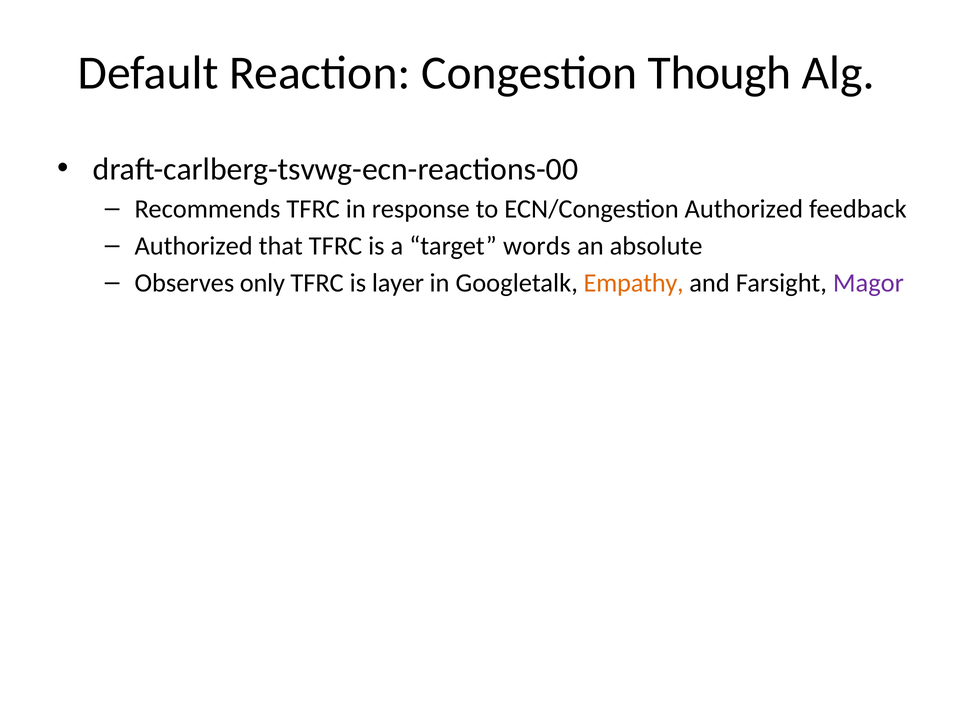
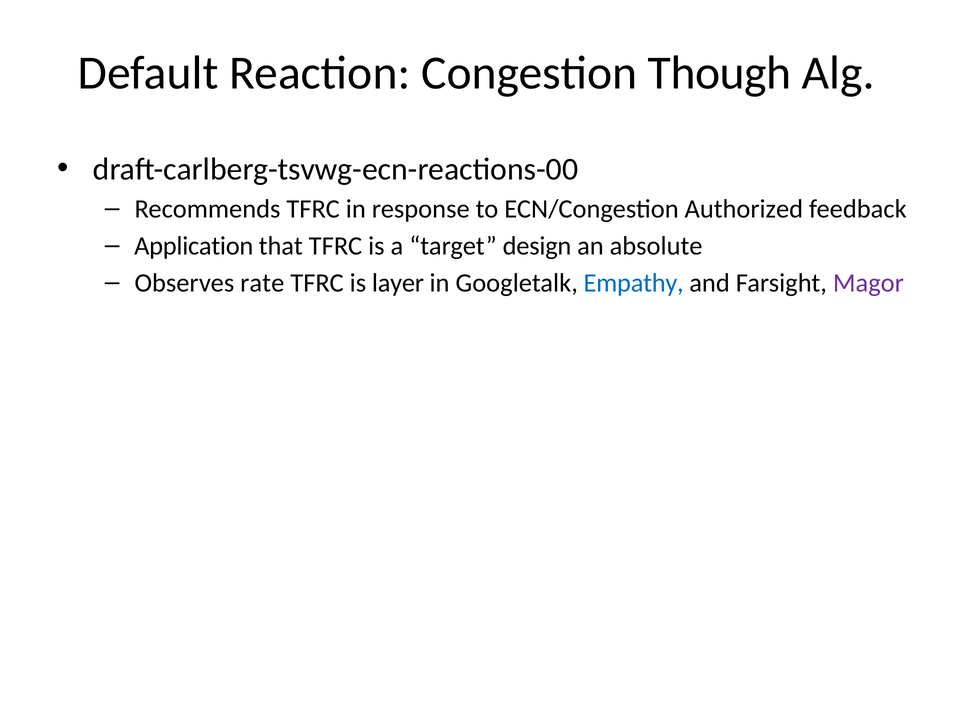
Authorized: Authorized -> Application (194, 246)
words: words -> design (537, 246)
only: only -> rate (262, 283)
Empathy colour: orange -> blue (634, 283)
